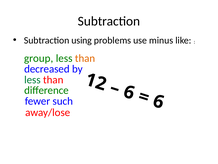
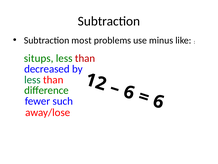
using: using -> most (82, 40)
group: group -> situps (39, 58)
than colour: orange -> red (85, 58)
